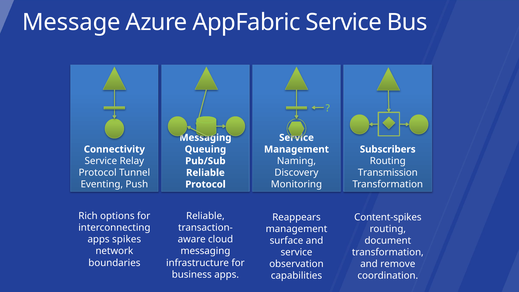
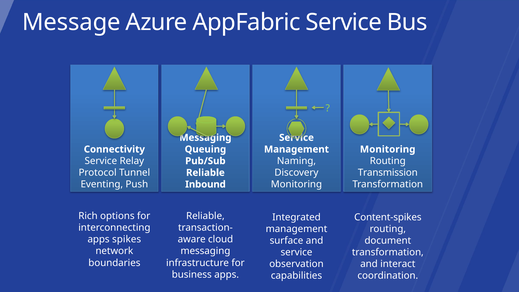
Subscribers: Subscribers -> Monitoring (388, 149)
Protocol: Protocol -> Inbound (205, 184)
Reappears: Reappears -> Integrated (296, 217)
remove: remove -> interact (398, 264)
